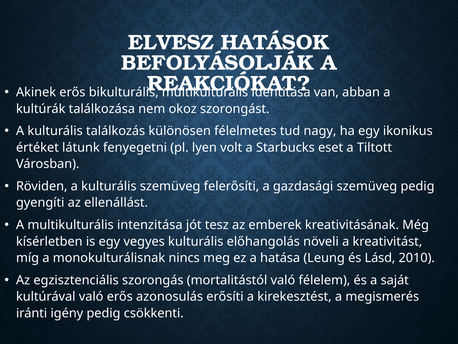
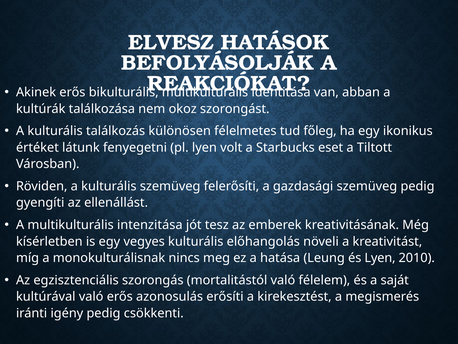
nagy: nagy -> főleg (320, 131)
és Lásd: Lásd -> Lyen (380, 258)
